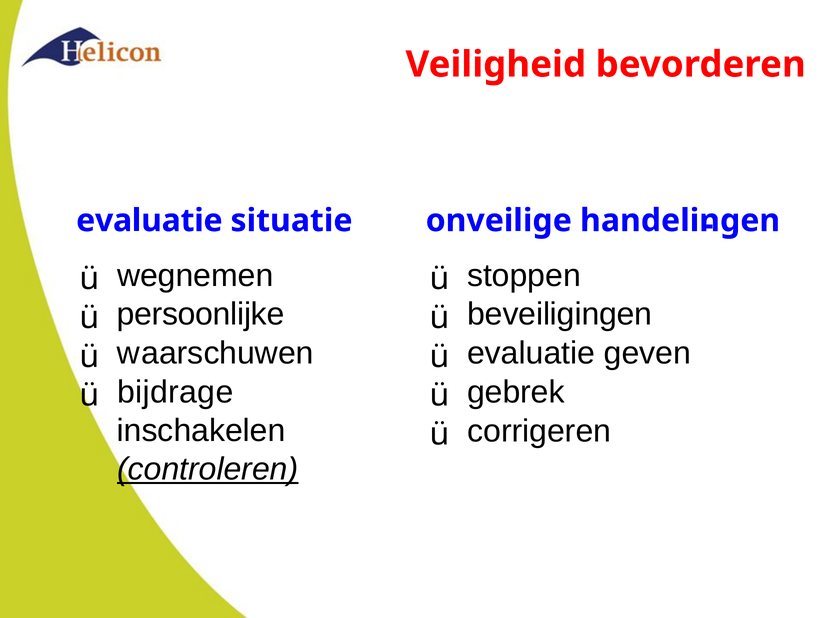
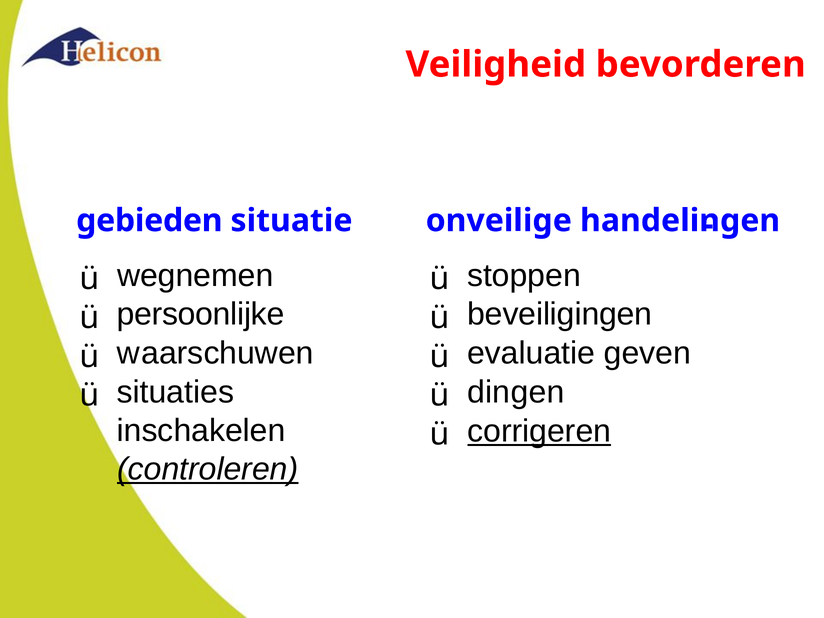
evaluatie: evaluatie -> gebieden (149, 221)
bijdrage: bijdrage -> situaties (175, 392)
gebrek: gebrek -> dingen (516, 392)
corrigeren underline: none -> present (539, 431)
